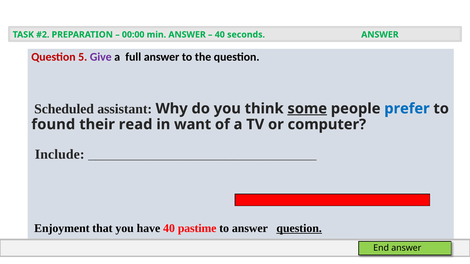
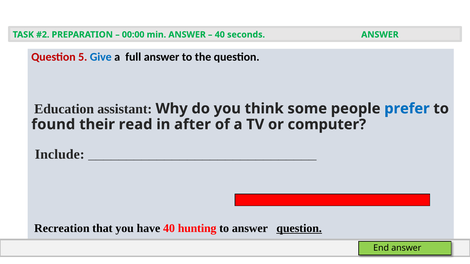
Give colour: purple -> blue (101, 57)
Scheduled: Scheduled -> Education (64, 109)
some underline: present -> none (307, 109)
want: want -> after (193, 125)
Enjoyment: Enjoyment -> Recreation (62, 229)
pastime: pastime -> hunting (197, 229)
